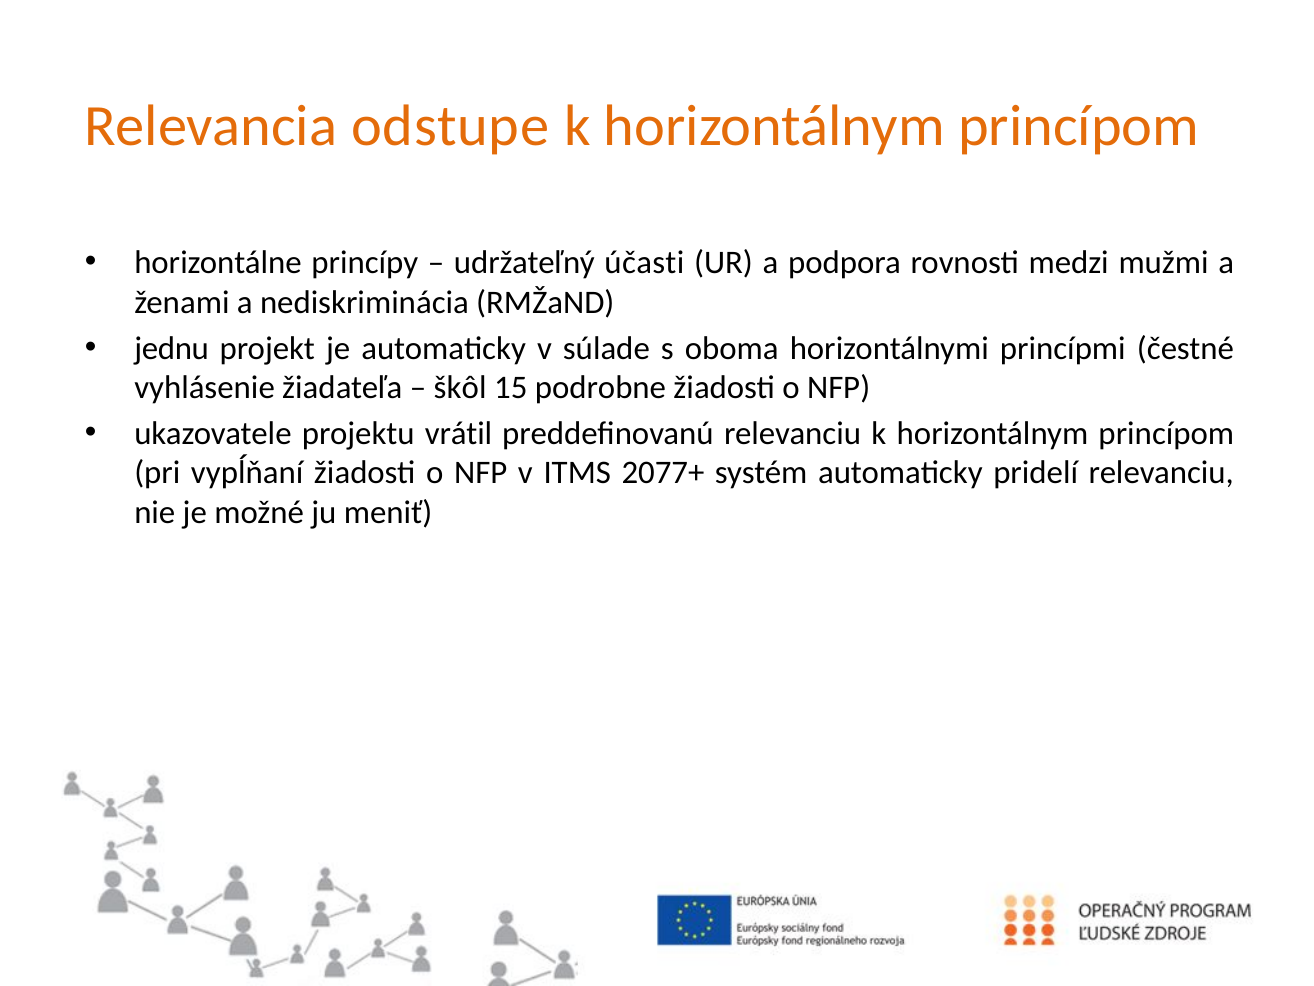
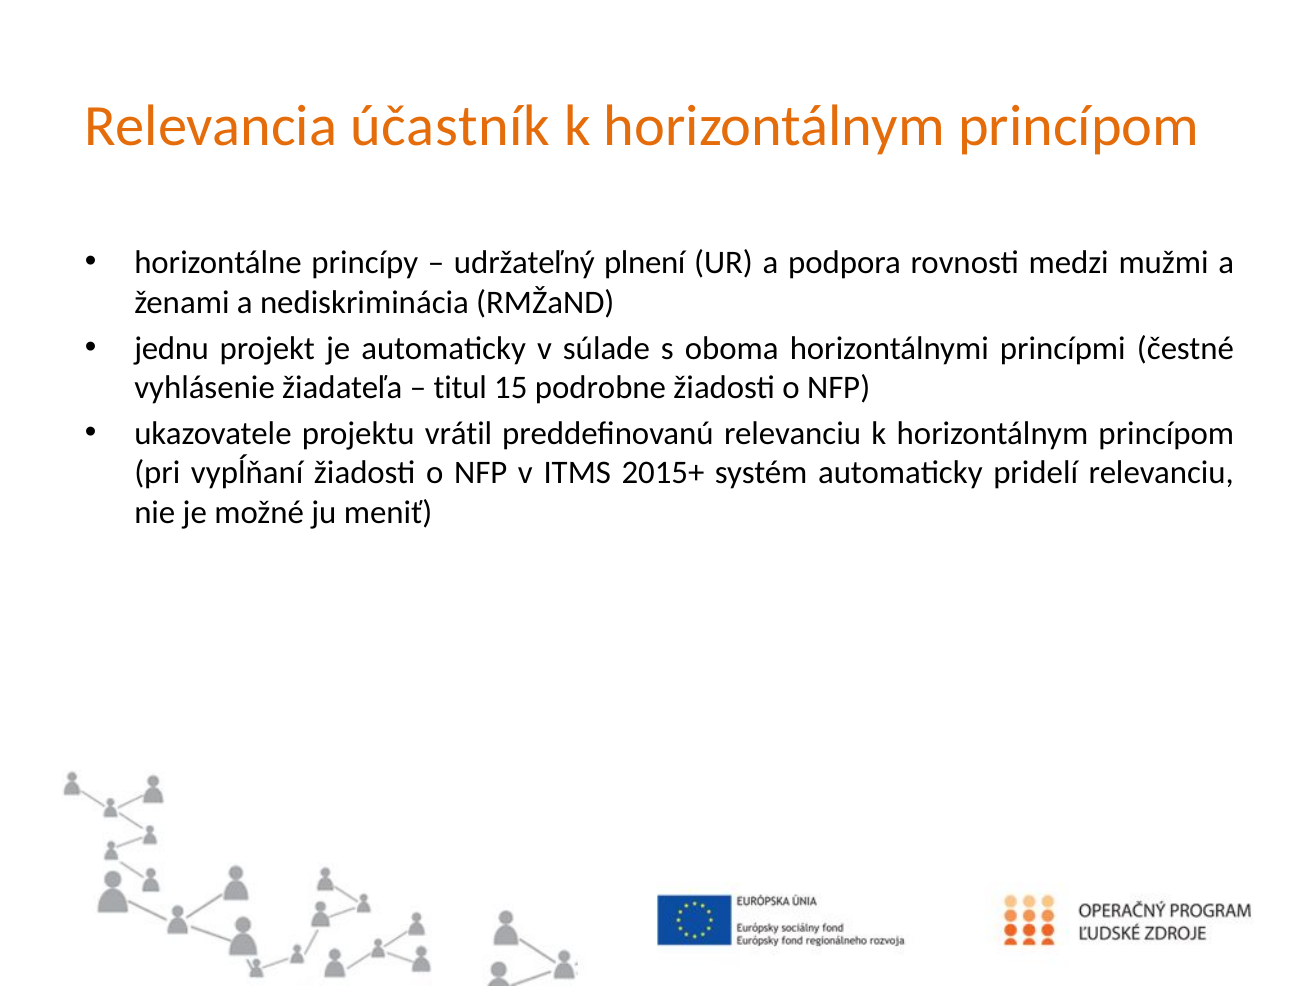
odstupe: odstupe -> účastník (450, 126)
účasti: účasti -> plnení (645, 263)
škôl: škôl -> titul (460, 387)
2077+: 2077+ -> 2015+ (663, 473)
